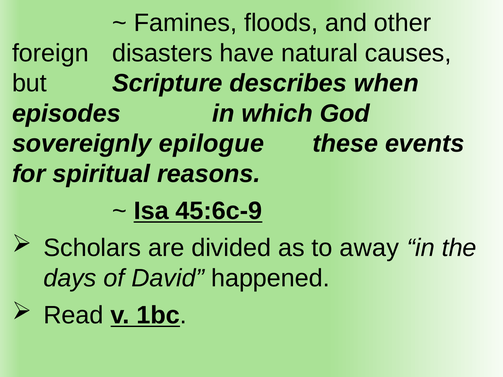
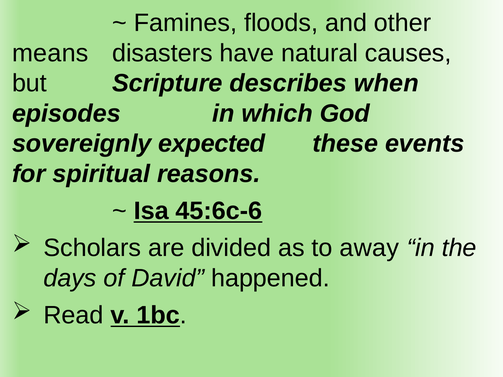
foreign: foreign -> means (50, 53)
epilogue: epilogue -> expected (212, 144)
45:6c-9: 45:6c-9 -> 45:6c-6 (219, 211)
